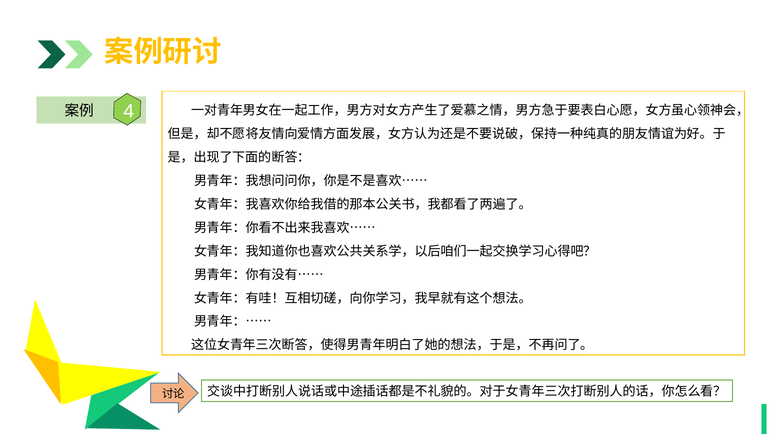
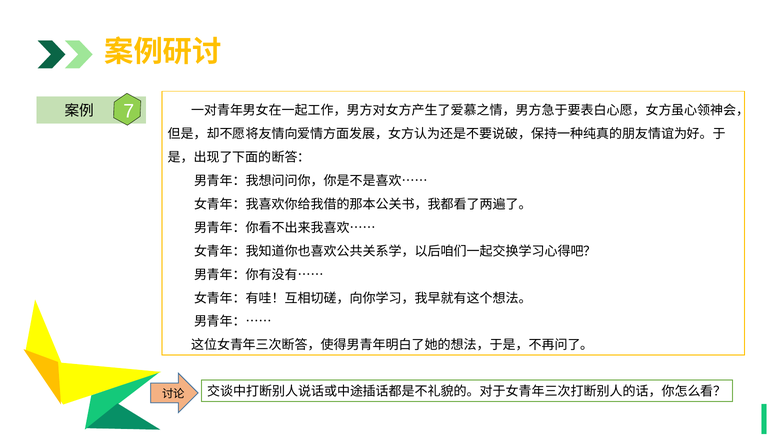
4: 4 -> 7 (129, 111)
